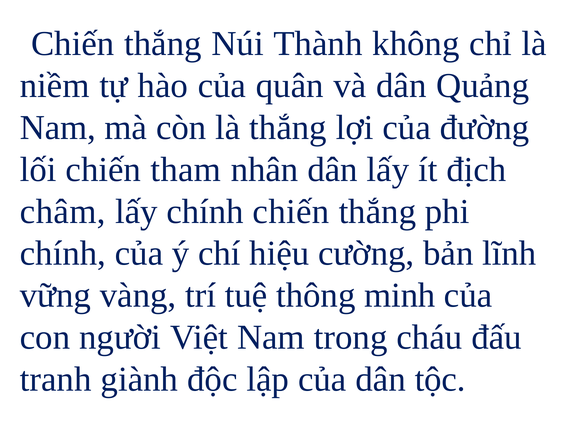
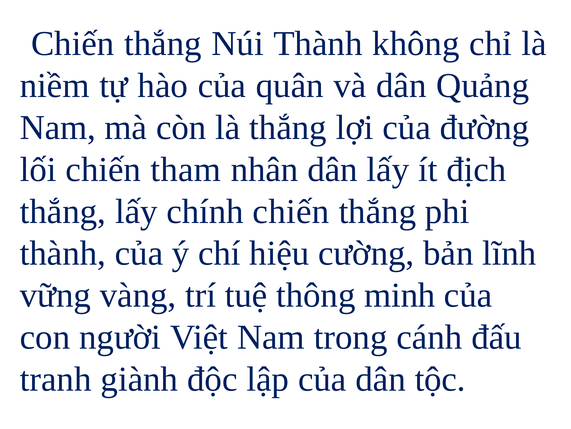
châm: châm -> thắng (63, 211)
chính: chính -> thành (63, 253)
cháu: cháu -> cánh (429, 337)
